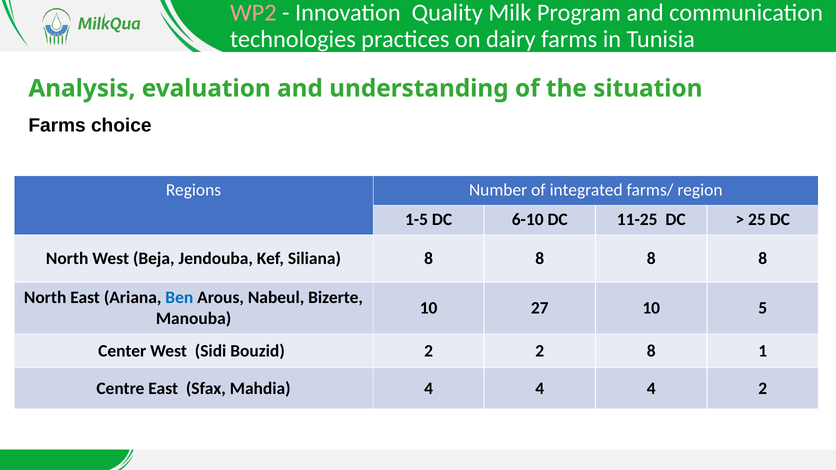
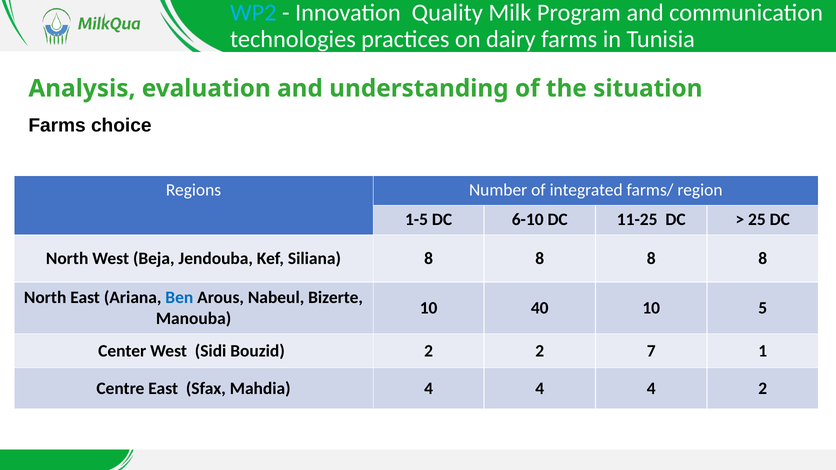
WP2 colour: pink -> light blue (253, 13)
27: 27 -> 40 (540, 308)
2 8: 8 -> 7 (651, 351)
